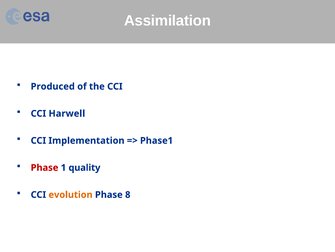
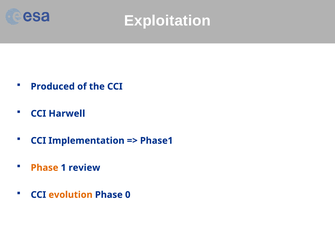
Assimilation: Assimilation -> Exploitation (167, 21)
Phase colour: red -> orange (45, 167)
quality: quality -> review (84, 167)
8: 8 -> 0 (128, 194)
